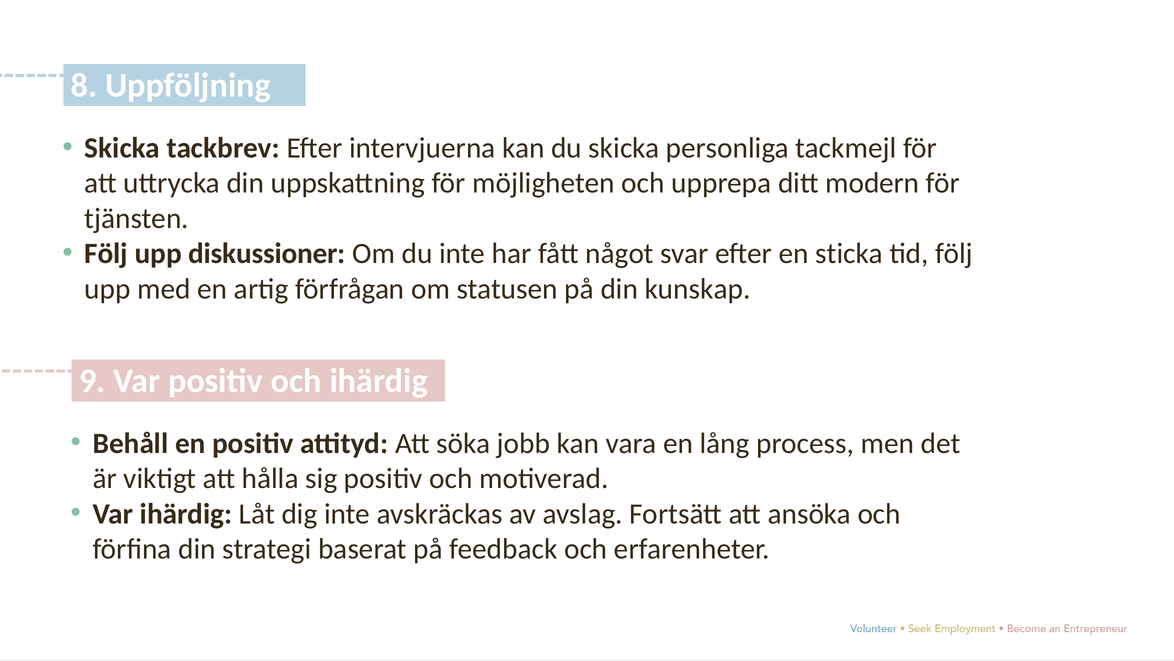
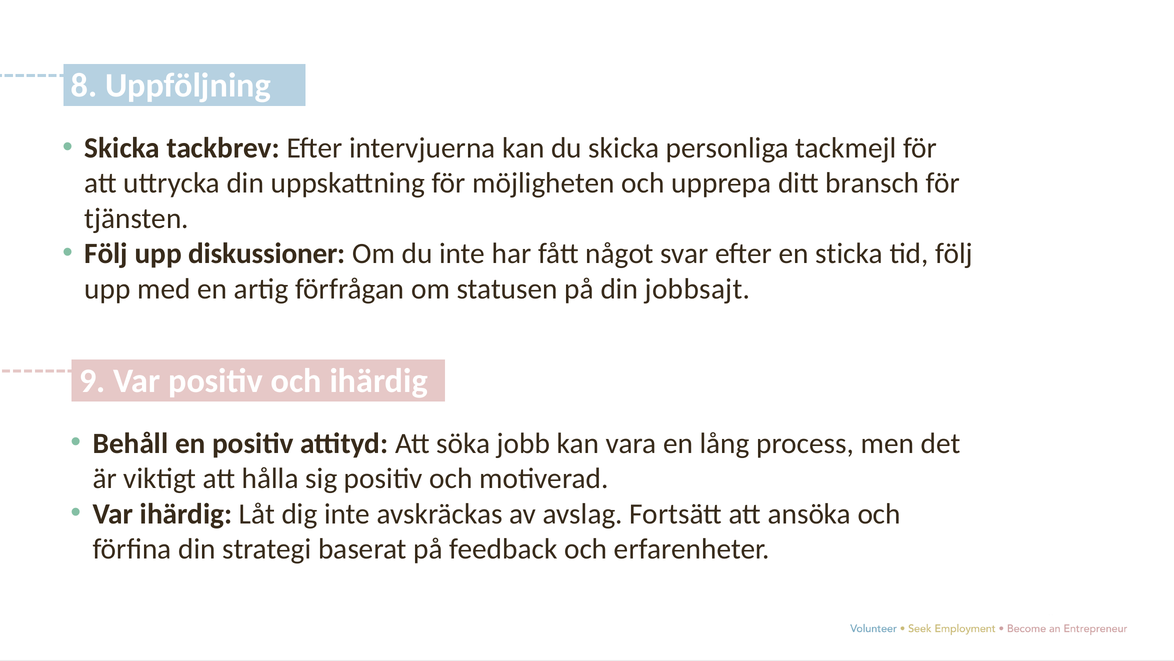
modern: modern -> bransch (872, 183)
kunskap: kunskap -> jobbsajt (698, 289)
